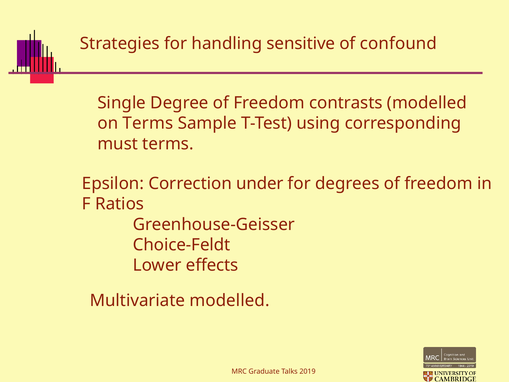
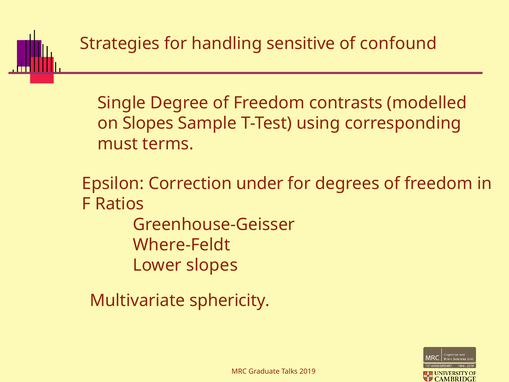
on Terms: Terms -> Slopes (148, 123)
Choice-Feldt: Choice-Feldt -> Where-Feldt (182, 245)
Lower effects: effects -> slopes (212, 265)
Multivariate modelled: modelled -> sphericity (230, 300)
